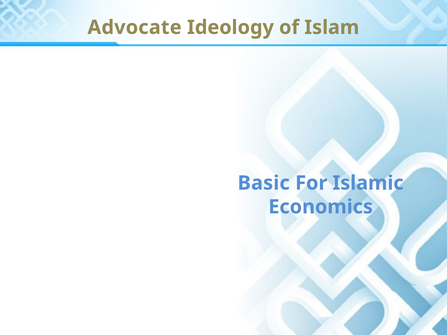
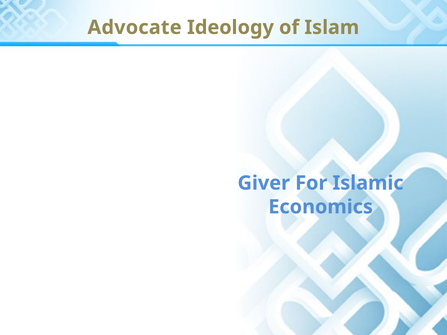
Basic: Basic -> Giver (264, 183)
